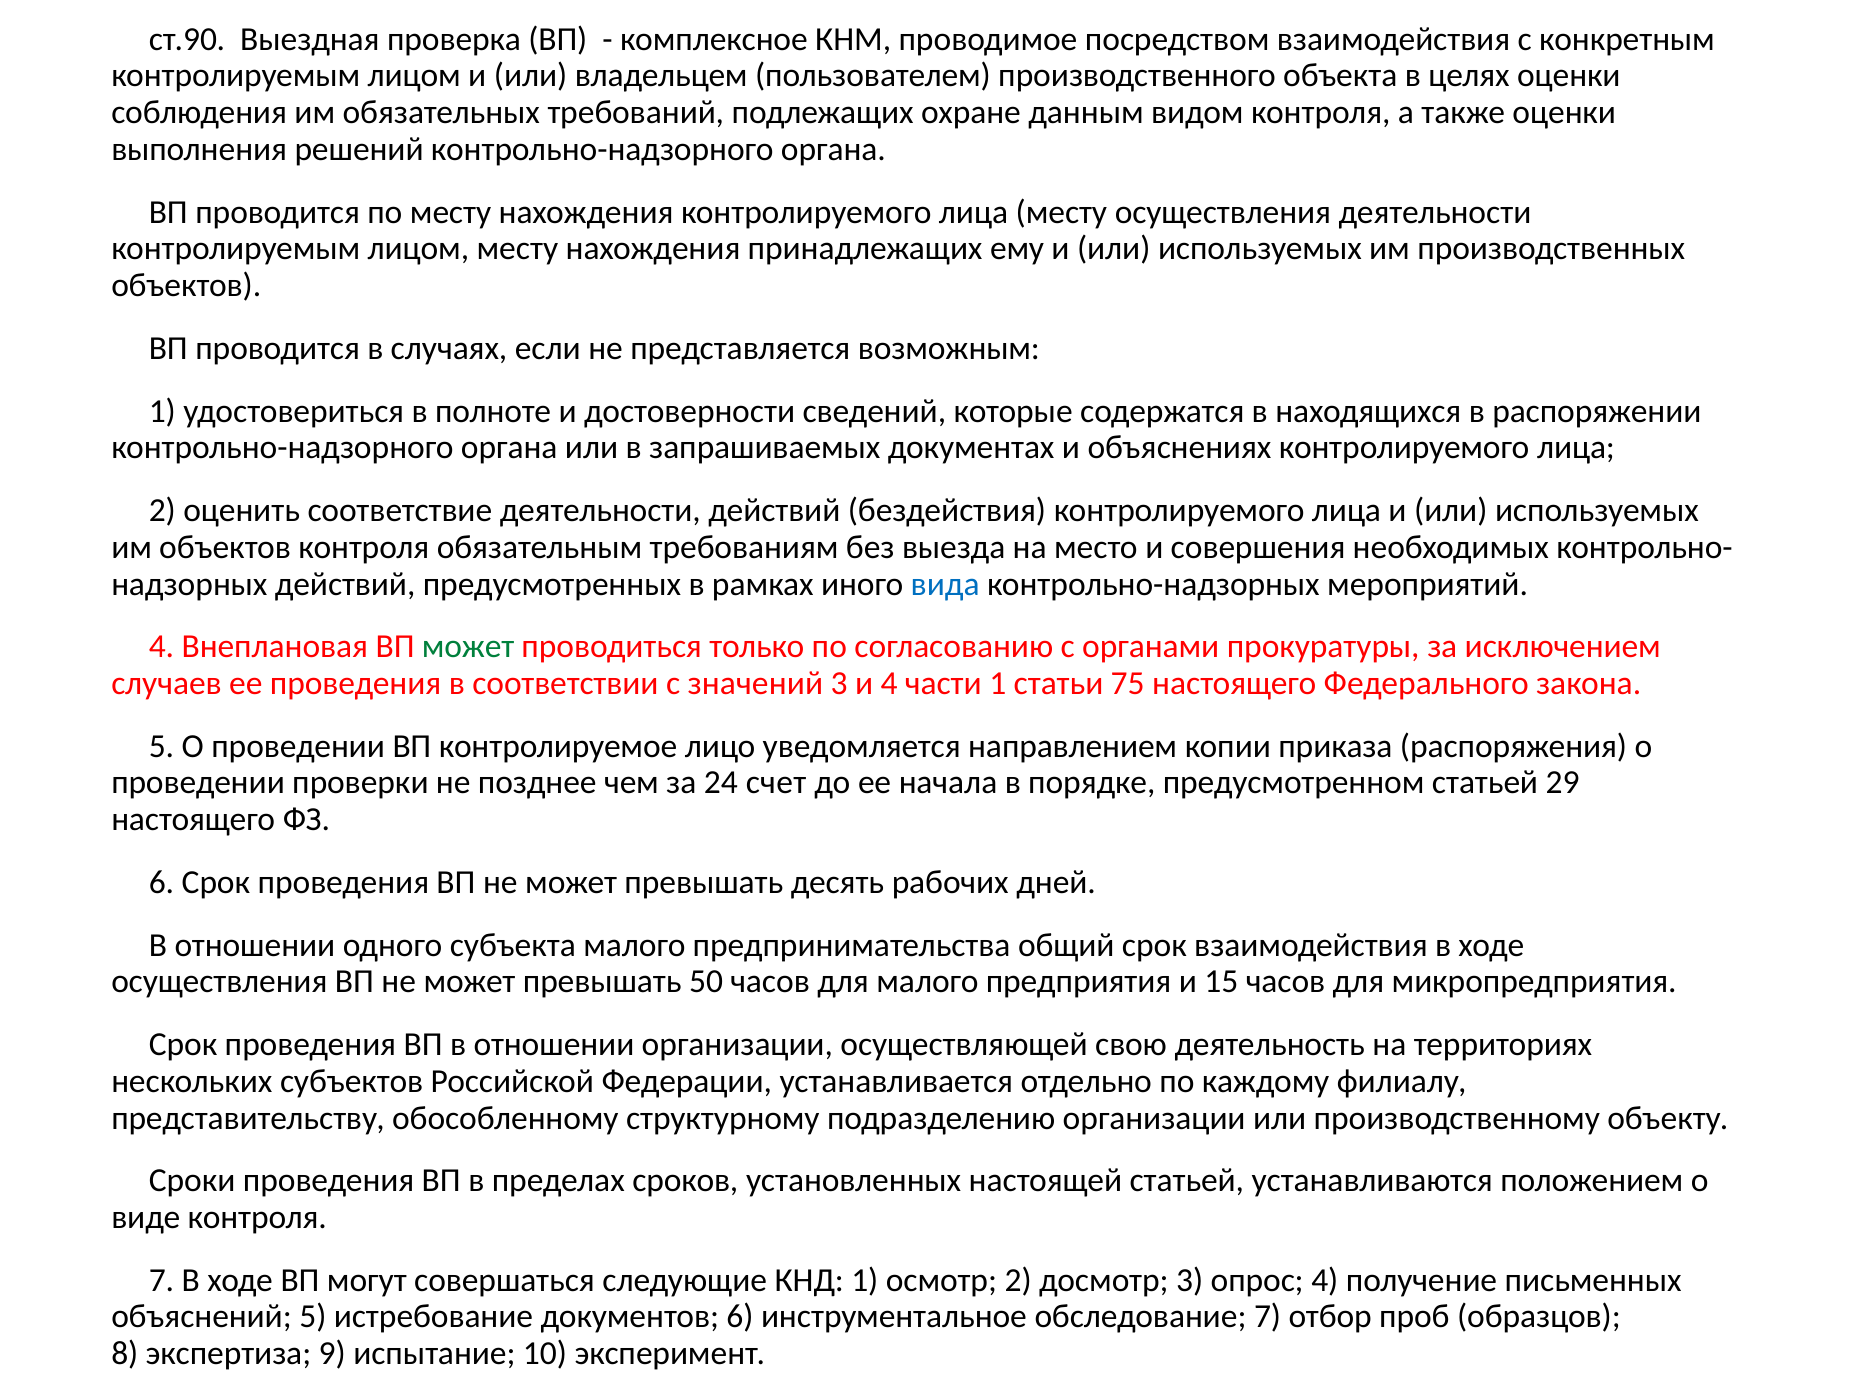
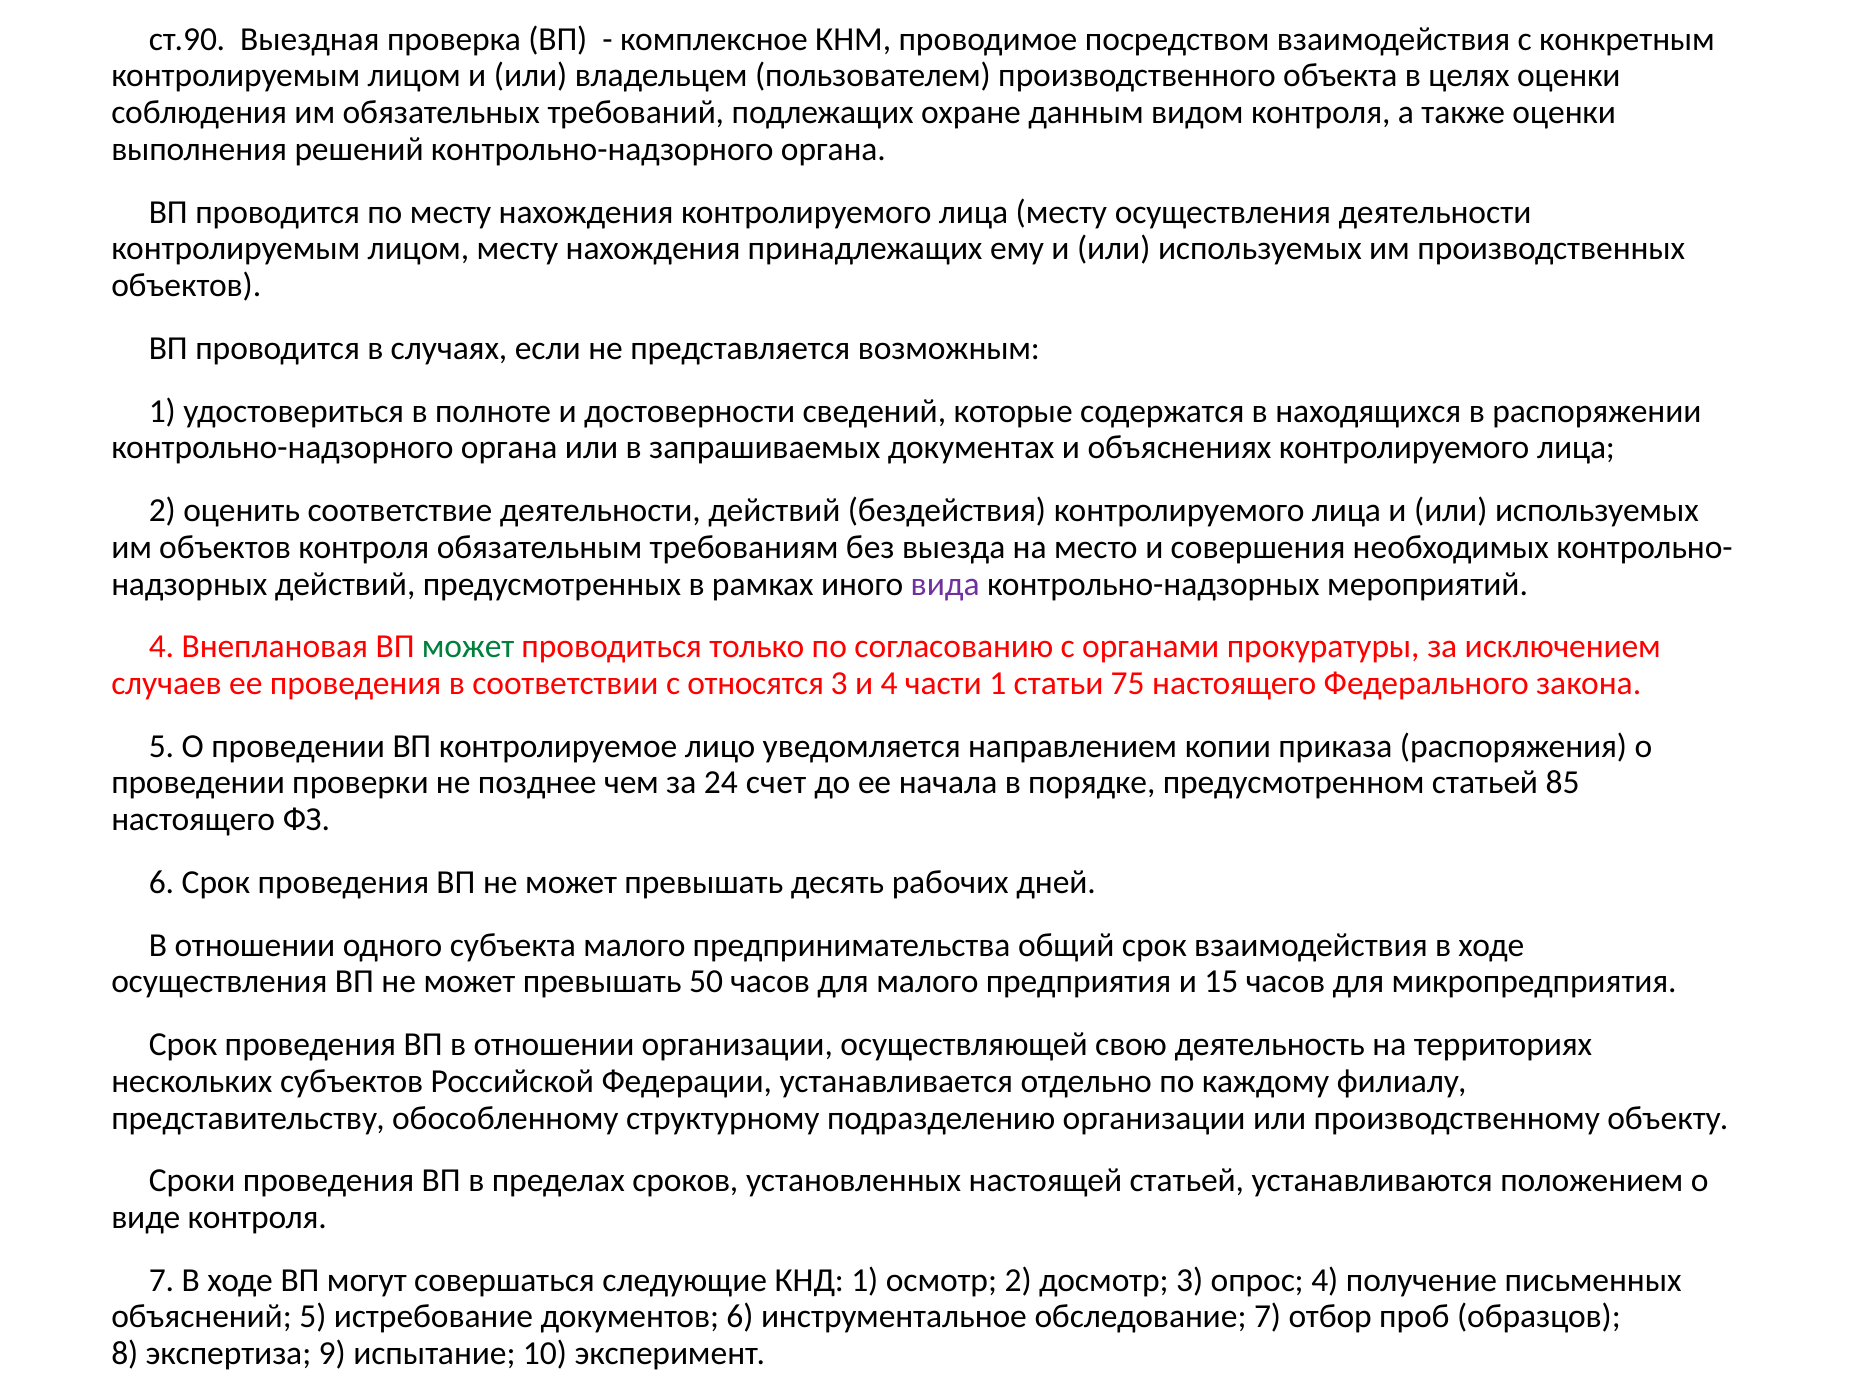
вида colour: blue -> purple (945, 584)
значений: значений -> относятся (756, 683)
29: 29 -> 85 (1563, 782)
